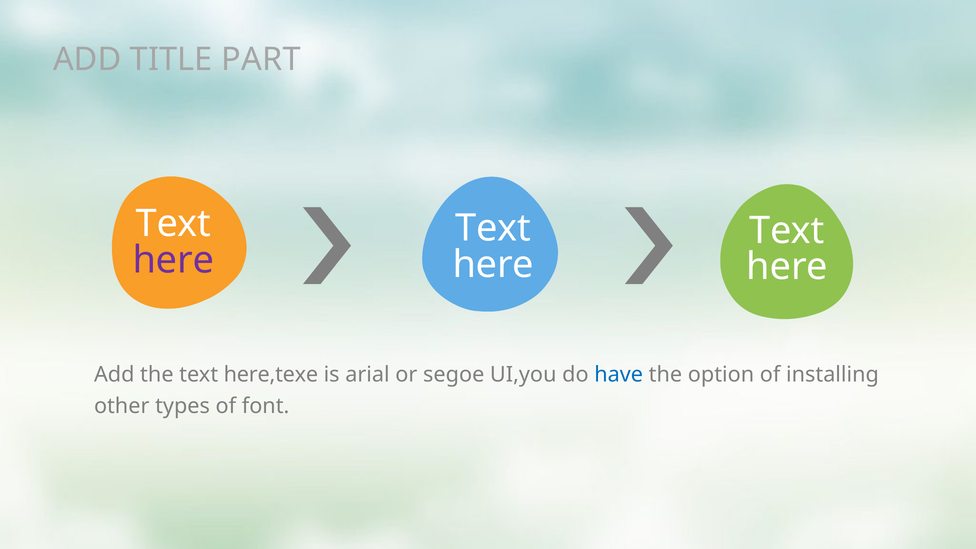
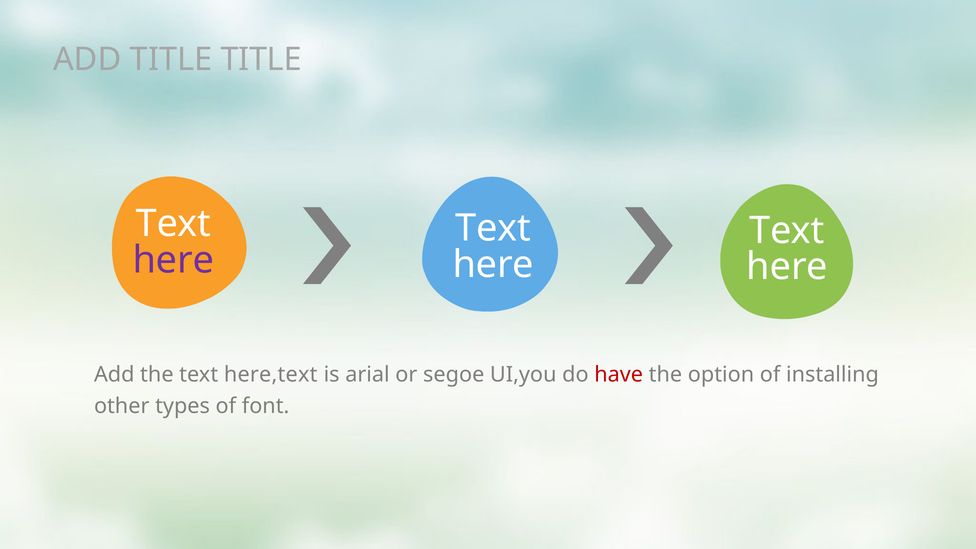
TITLE PART: PART -> TITLE (261, 60)
here,texe: here,texe -> here,text (271, 375)
have colour: blue -> red (619, 375)
